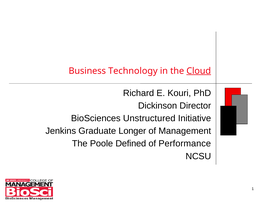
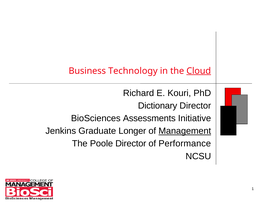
Dickinson: Dickinson -> Dictionary (158, 105)
Unstructured: Unstructured -> Assessments (149, 118)
Management underline: none -> present (185, 131)
Poole Defined: Defined -> Director (131, 143)
